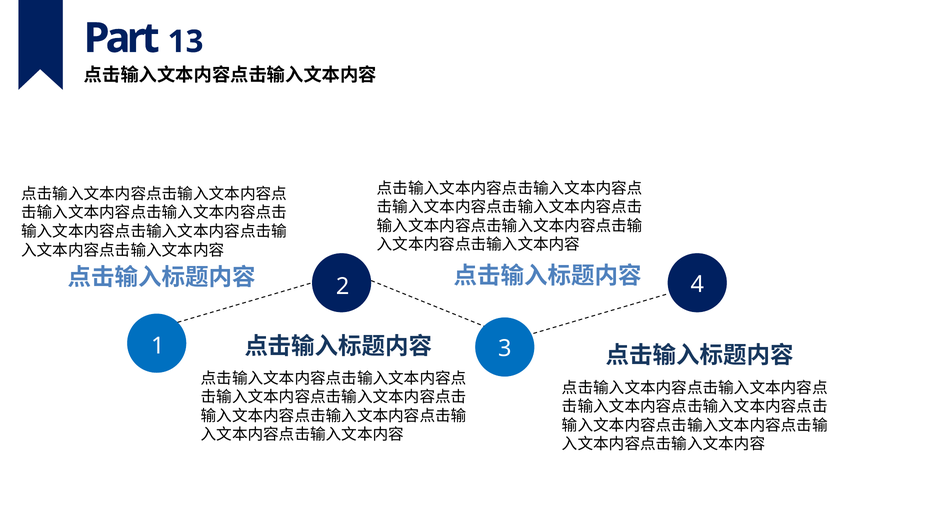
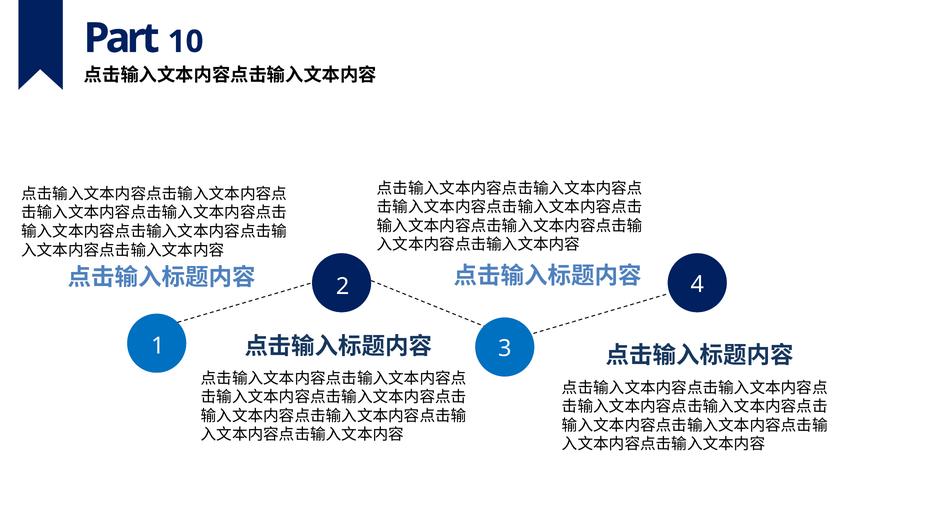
13: 13 -> 10 (186, 42)
